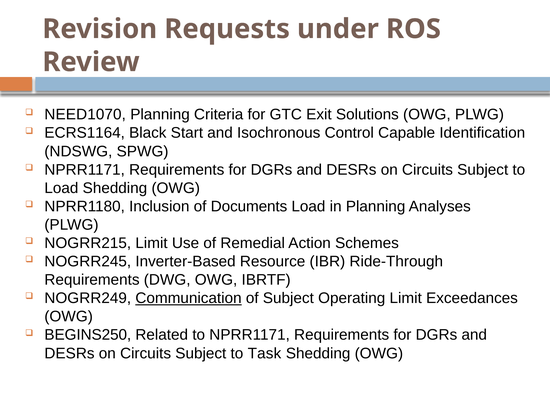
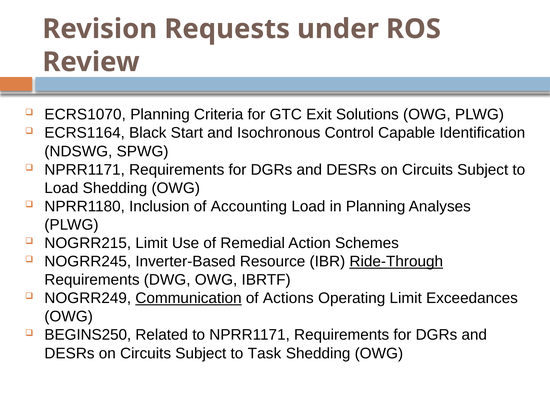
NEED1070: NEED1070 -> ECRS1070 (85, 114)
Documents: Documents -> Accounting (249, 206)
Ride-Through underline: none -> present (396, 261)
of Subject: Subject -> Actions (288, 298)
